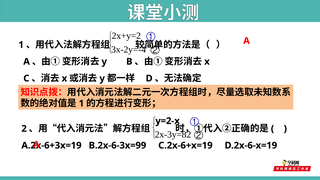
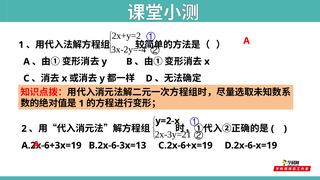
2x-3y=82: 2x-3y=82 -> 2x-3y=21 (173, 135)
B.2x-6-3x=99: B.2x-6-3x=99 -> B.2x-6-3x=13 (117, 145)
